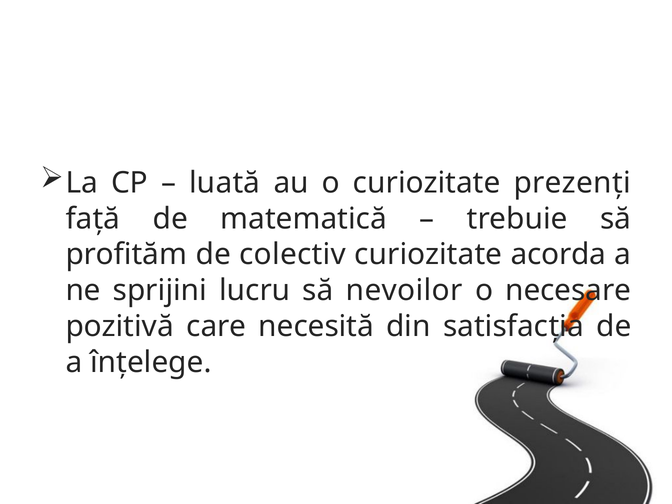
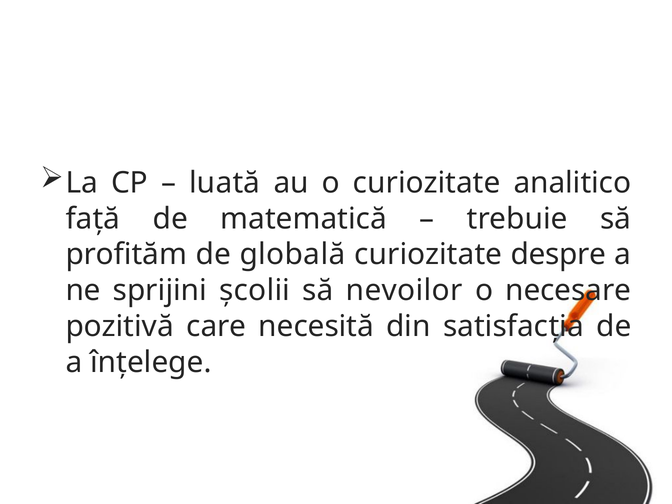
prezenți: prezenți -> analitico (572, 183)
colectiv: colectiv -> globală (293, 255)
acorda: acorda -> despre (558, 255)
lucru: lucru -> şcolii (255, 290)
